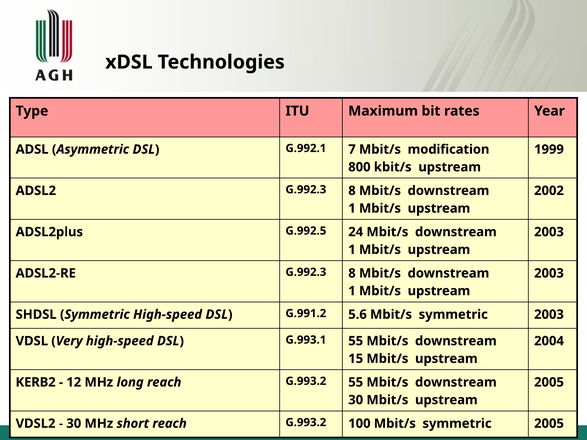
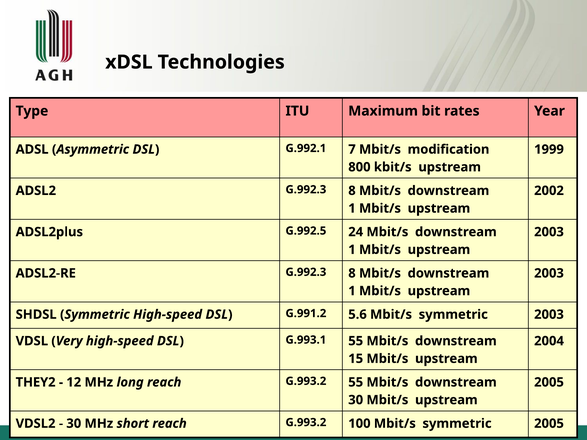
KERB2: KERB2 -> THEY2 (36, 382)
